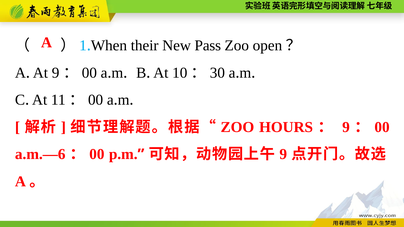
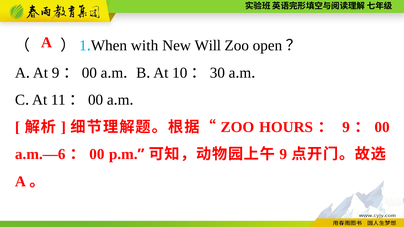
their: their -> with (145, 45)
Pass: Pass -> Will (208, 45)
